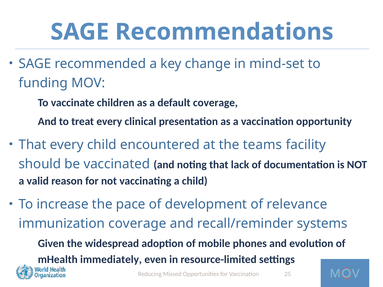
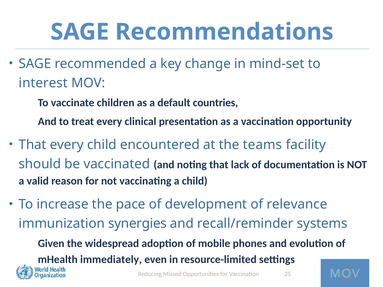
funding: funding -> interest (43, 83)
default coverage: coverage -> countries (215, 103)
immunization coverage: coverage -> synergies (137, 224)
